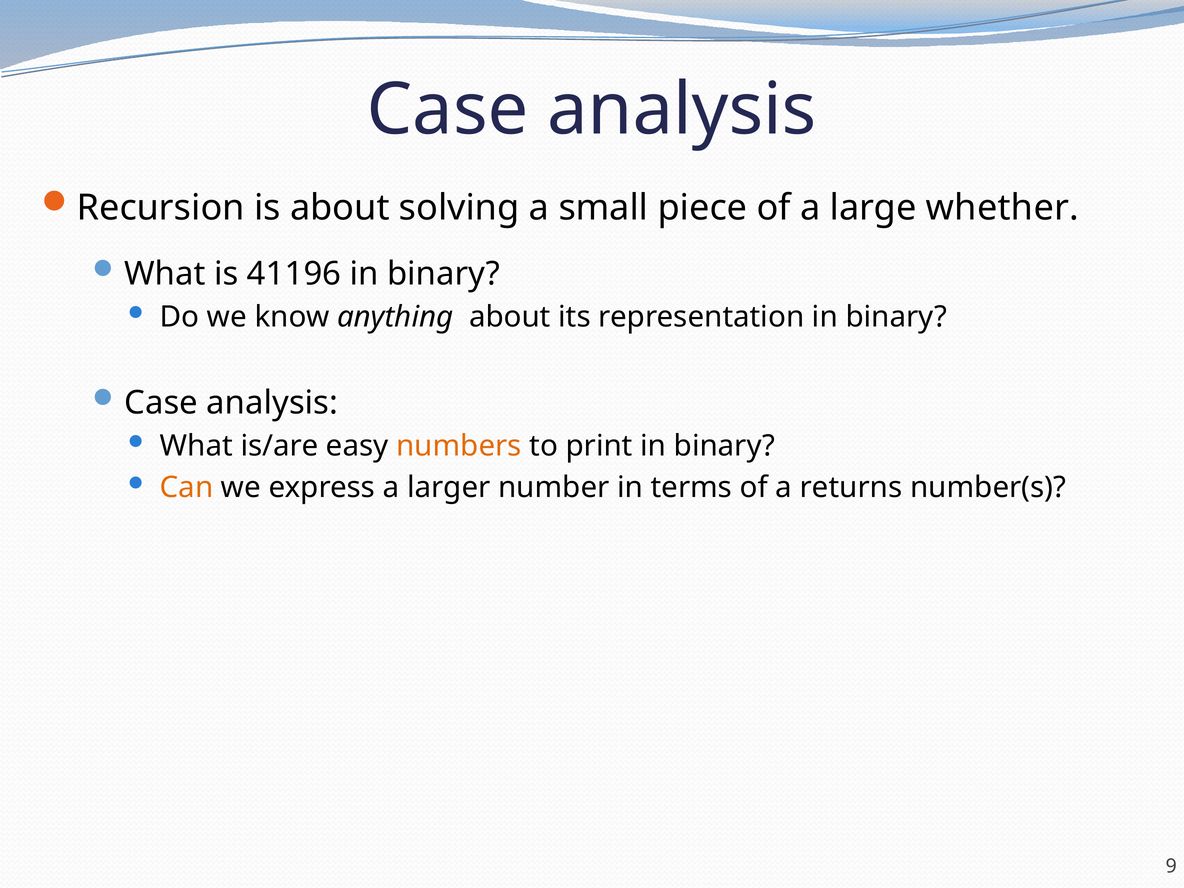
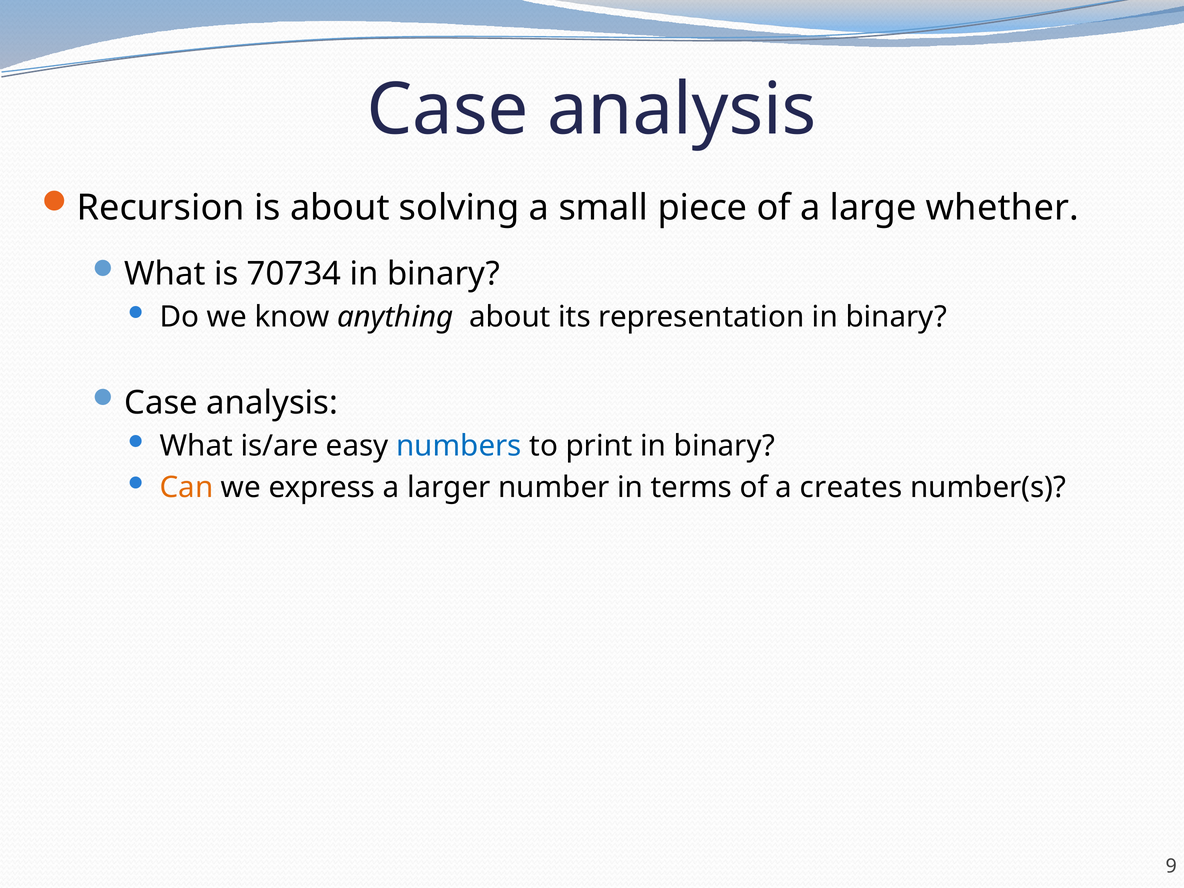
41196: 41196 -> 70734 (294, 274)
numbers colour: orange -> blue (459, 446)
returns: returns -> creates (851, 487)
